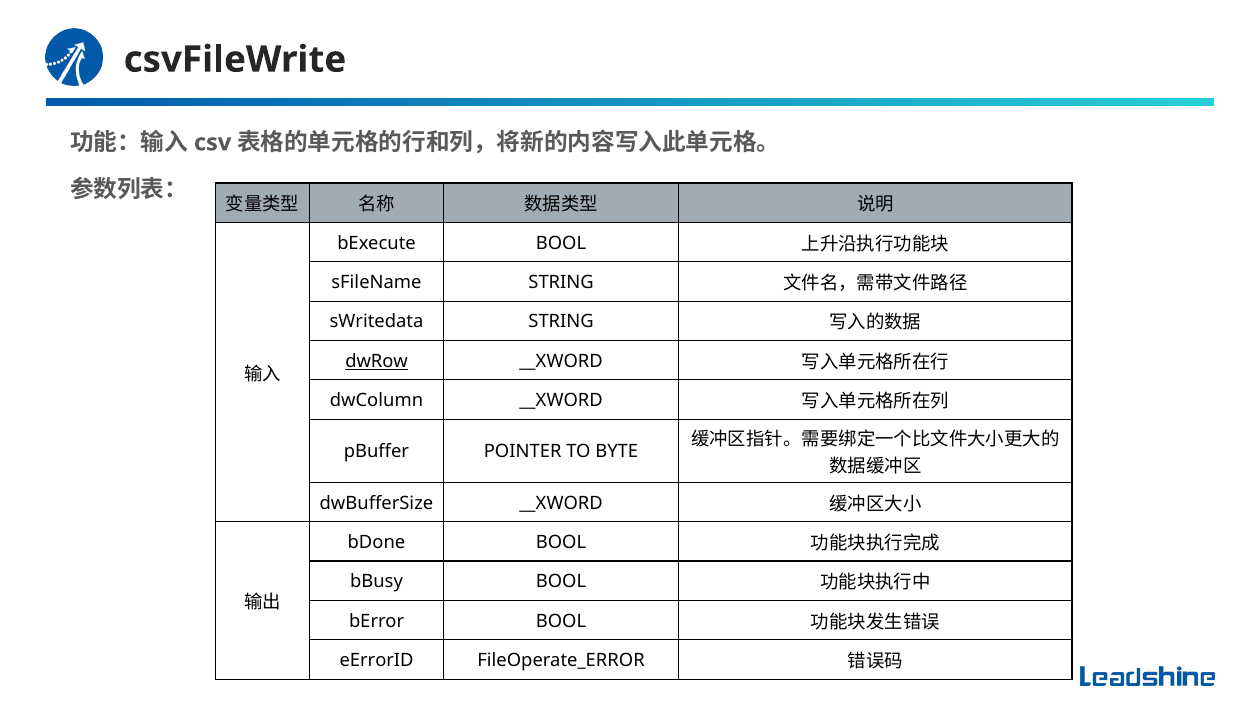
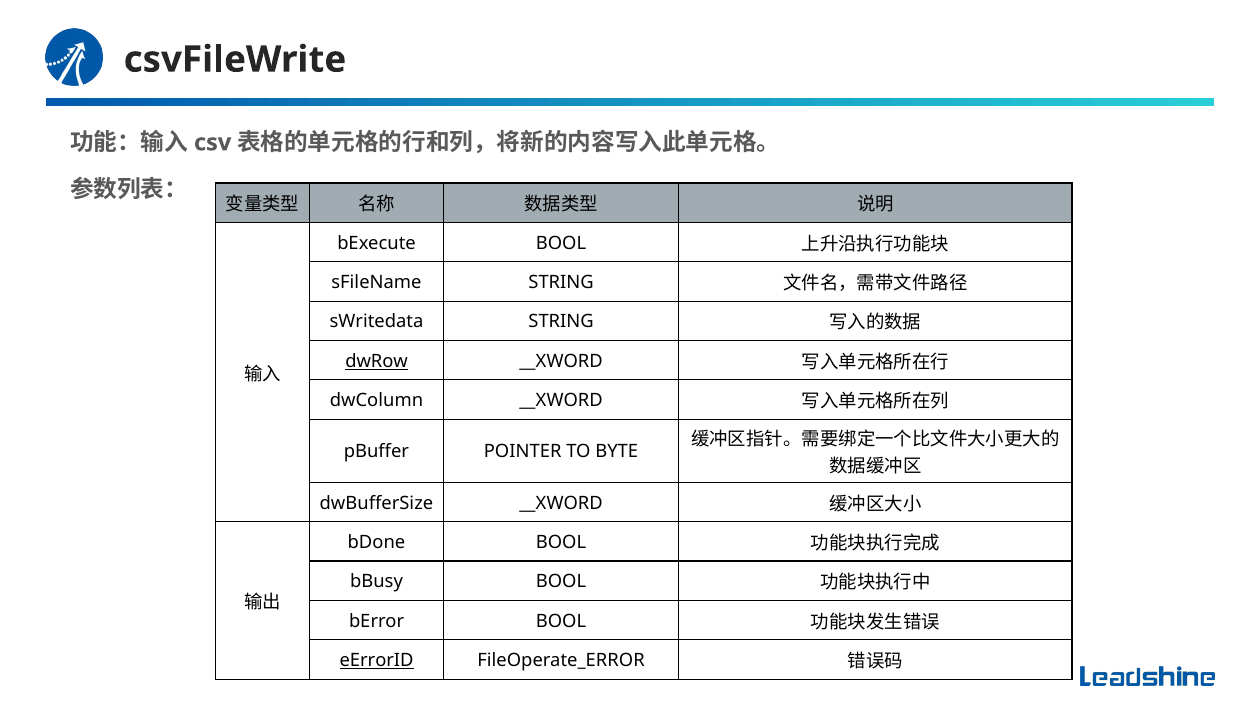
eErrorID underline: none -> present (377, 661)
